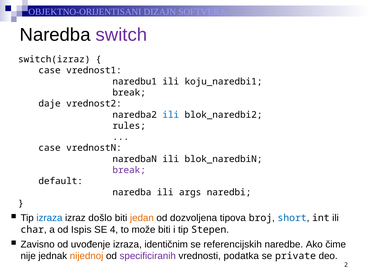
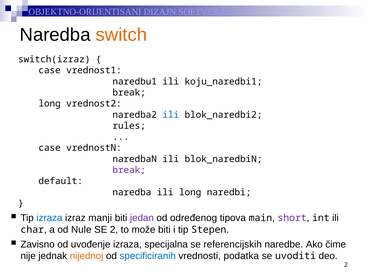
switch colour: purple -> orange (121, 35)
daje: daje -> long (50, 104)
ili args: args -> long (190, 193)
došlo: došlo -> manji (100, 218)
jedan colour: orange -> purple (142, 218)
dozvoljena: dozvoljena -> određenog (194, 218)
broj: broj -> main (260, 218)
short colour: blue -> purple (292, 218)
Ispis: Ispis -> Nule (81, 230)
SE 4: 4 -> 2 (114, 230)
identičnim: identičnim -> specijalna (166, 245)
specificiranih colour: purple -> blue (148, 256)
private: private -> uvoditi (296, 256)
